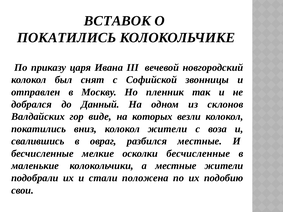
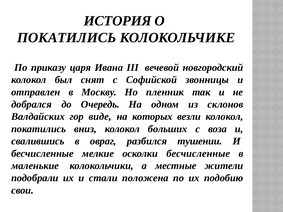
ВСТАВОК: ВСТАВОК -> ИСТОРИЯ (118, 21)
Данный: Данный -> Очередь (100, 104)
колокол жители: жители -> больших (168, 129)
разбился местные: местные -> тушении (200, 141)
